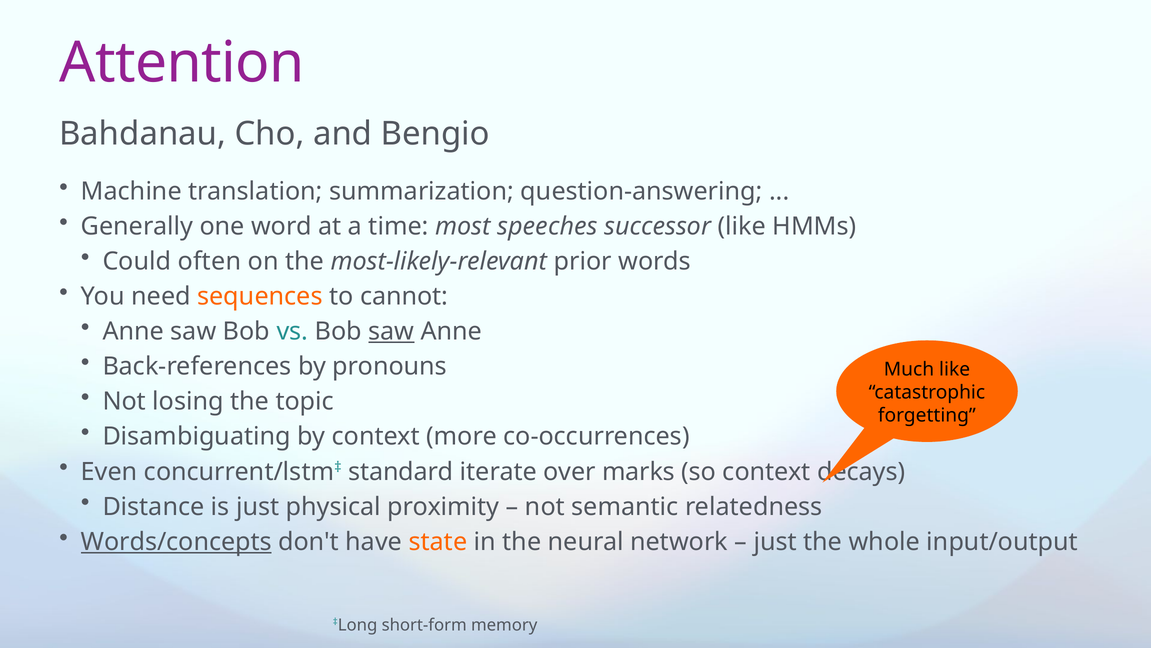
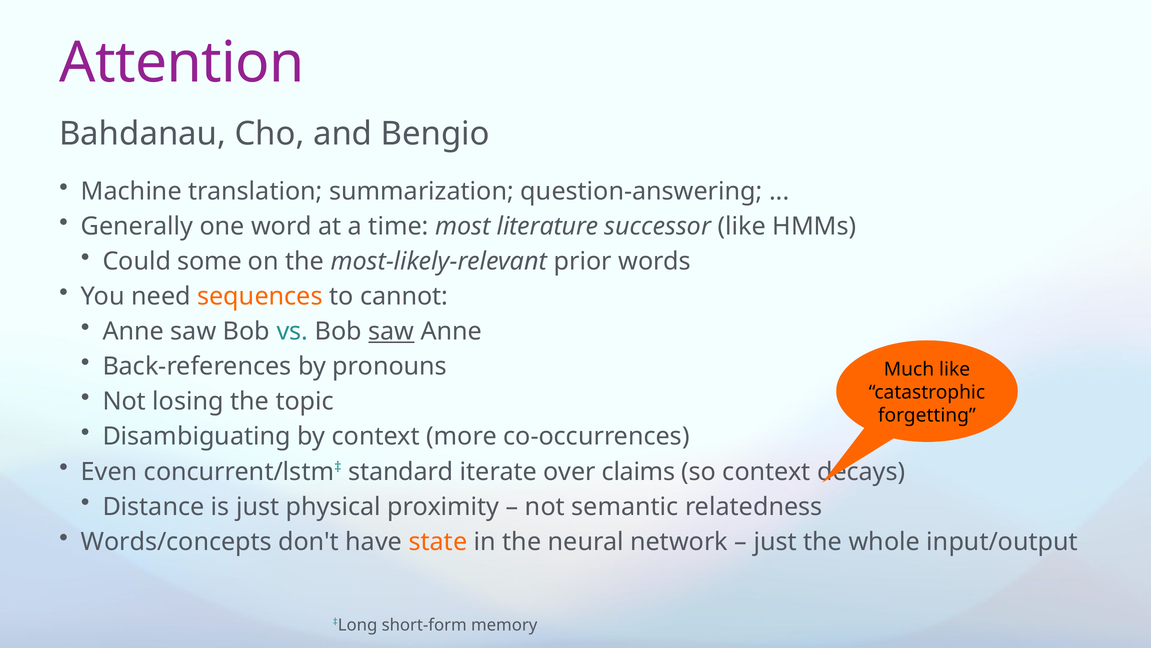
speeches: speeches -> literature (548, 226)
often: often -> some (210, 261)
marks: marks -> claims (638, 471)
Words/concepts underline: present -> none (176, 541)
